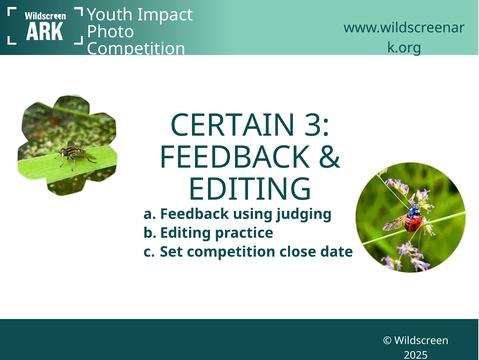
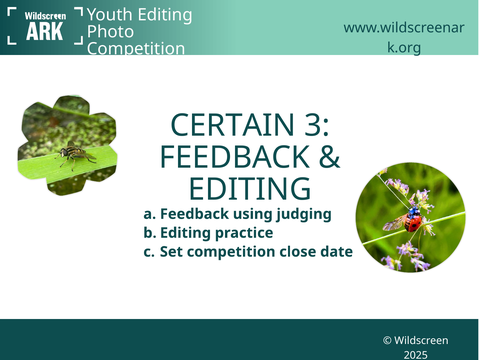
Youth Impact: Impact -> Editing (165, 15)
